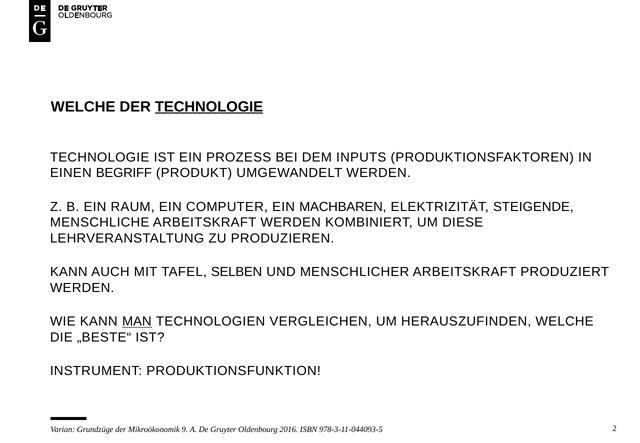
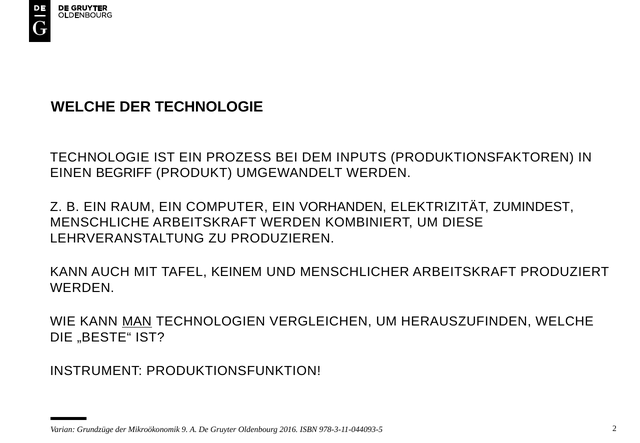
TECHNOLOGIE underline: present -> none (209, 107)
MACHBAREN: MACHBAREN -> VORHANDEN (343, 207)
STEIGENDE: STEIGENDE -> ZUMINDEST (533, 207)
SELBEN: SELBEN -> KEINEM (237, 272)
